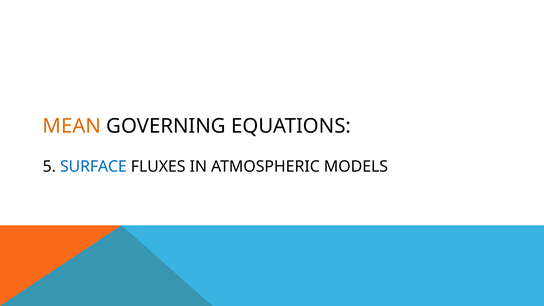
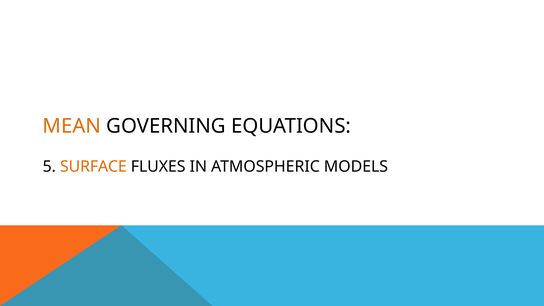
SURFACE colour: blue -> orange (93, 167)
